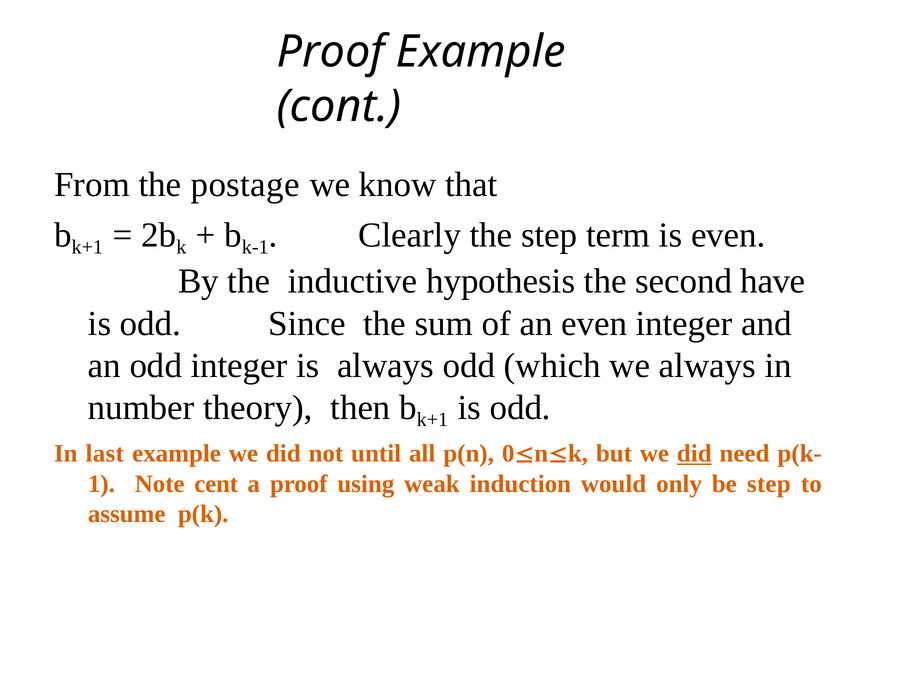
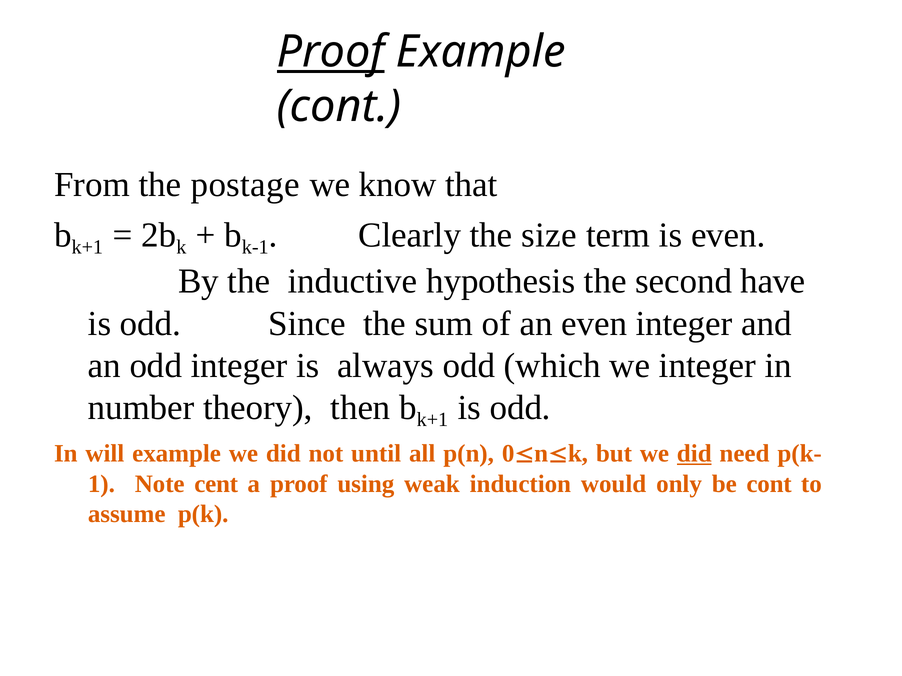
Proof underline: none -> present (331, 52)
the step: step -> size (549, 235)
we always: always -> integer (707, 366)
last: last -> will (105, 454)
be step: step -> cont (769, 484)
